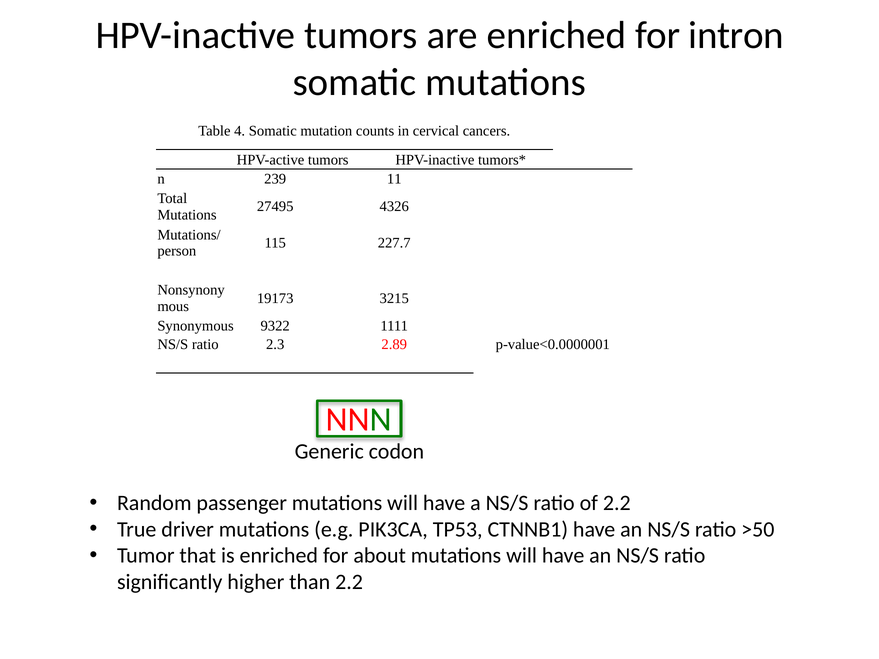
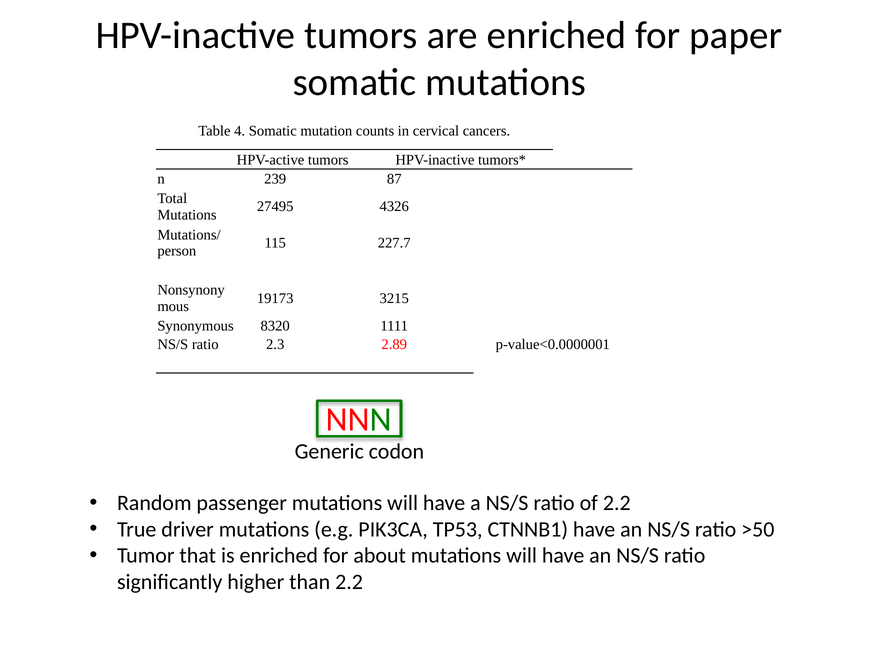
intron: intron -> paper (736, 35)
11: 11 -> 87 (394, 179)
9322: 9322 -> 8320 (275, 326)
